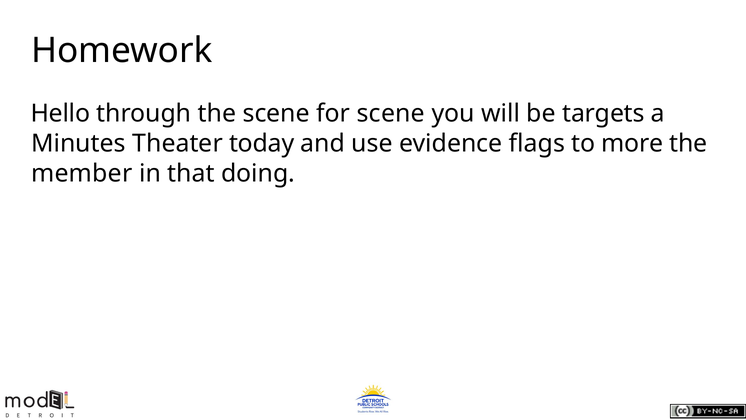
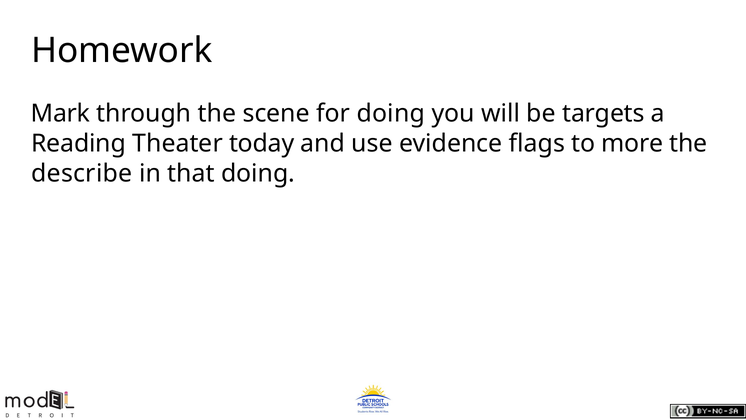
Hello: Hello -> Mark (60, 113)
for scene: scene -> doing (391, 113)
Minutes: Minutes -> Reading (79, 143)
member: member -> describe (82, 173)
